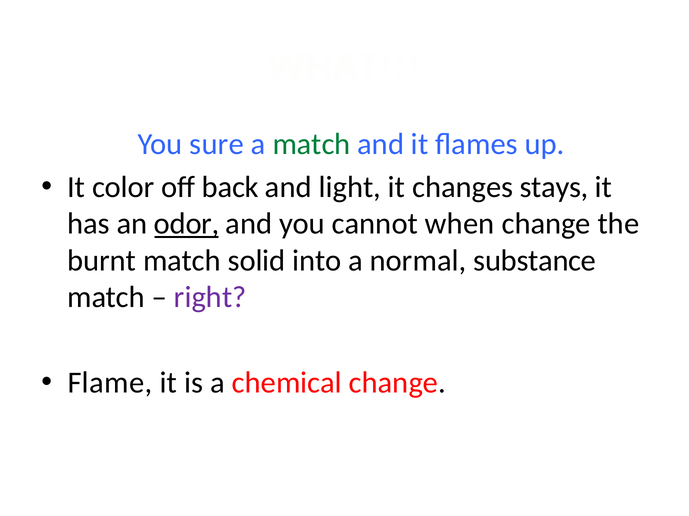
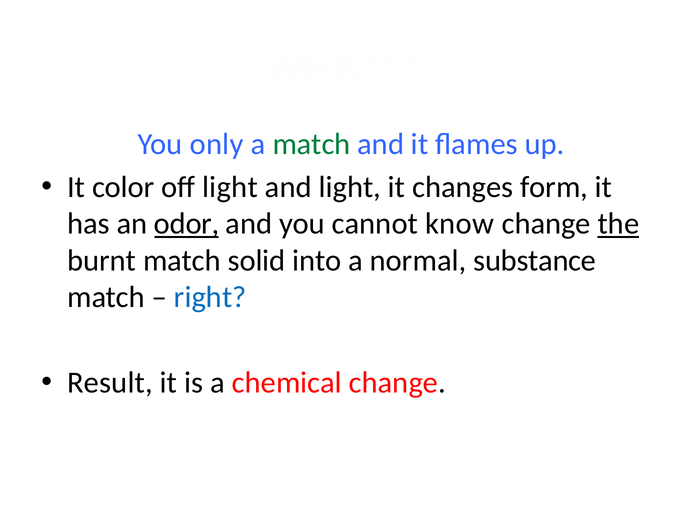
sure: sure -> only (217, 145)
off back: back -> light (230, 187)
stays: stays -> form (554, 187)
when: when -> know (460, 224)
the underline: none -> present (618, 224)
right colour: purple -> blue (210, 298)
Flame: Flame -> Result (110, 383)
